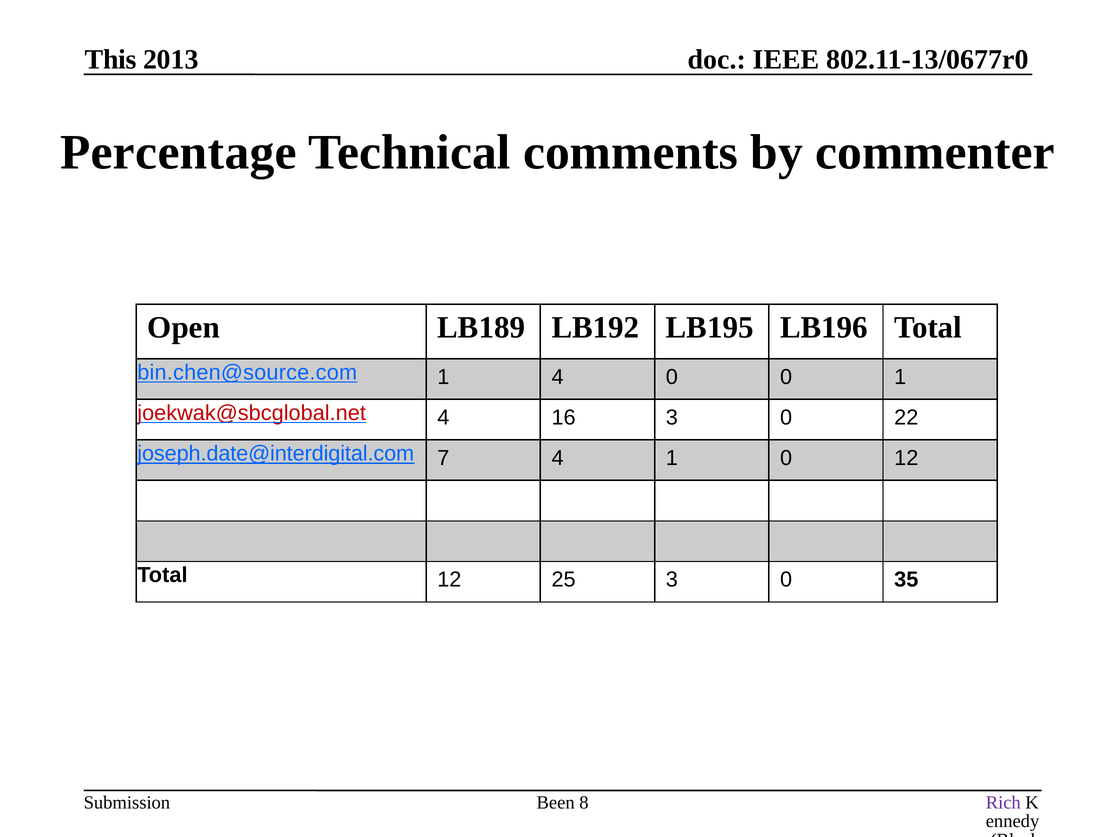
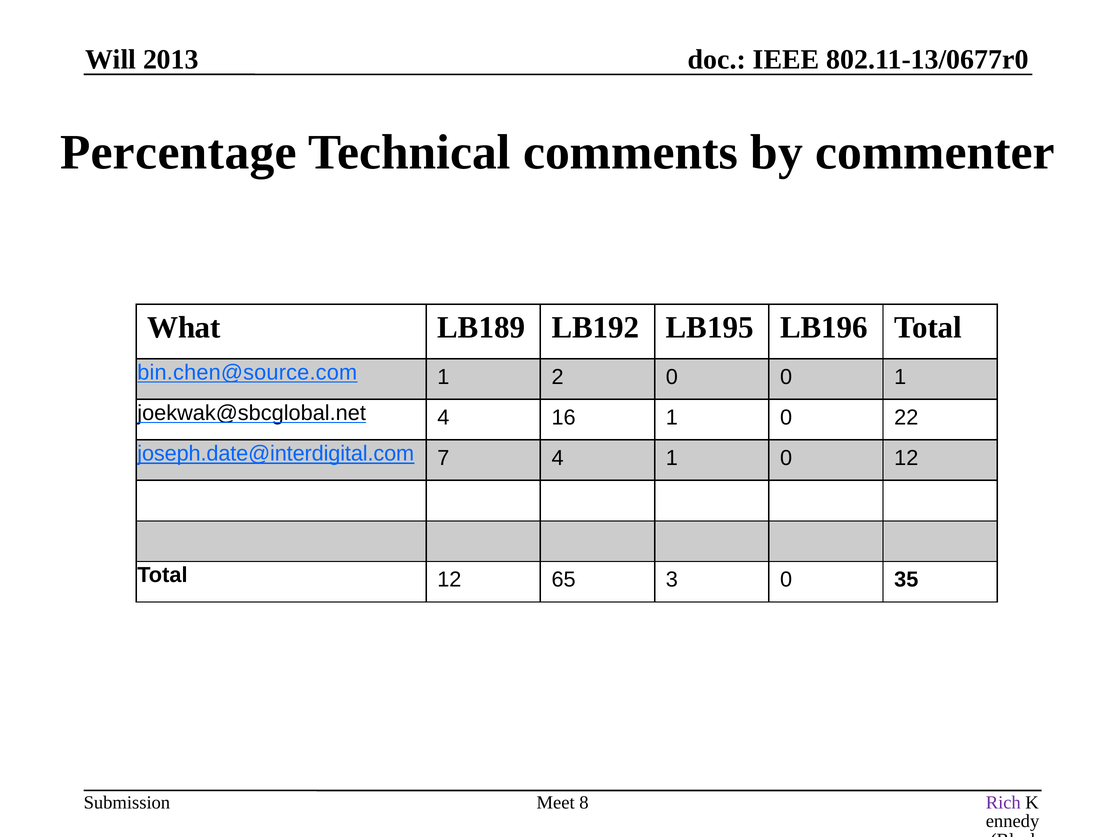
This: This -> Will (111, 60)
Open: Open -> What (184, 327)
1 4: 4 -> 2 (558, 377)
joekwak@sbcglobal.net colour: red -> black (252, 413)
16 3: 3 -> 1 (672, 417)
25: 25 -> 65 (564, 580)
Been: Been -> Meet (556, 803)
